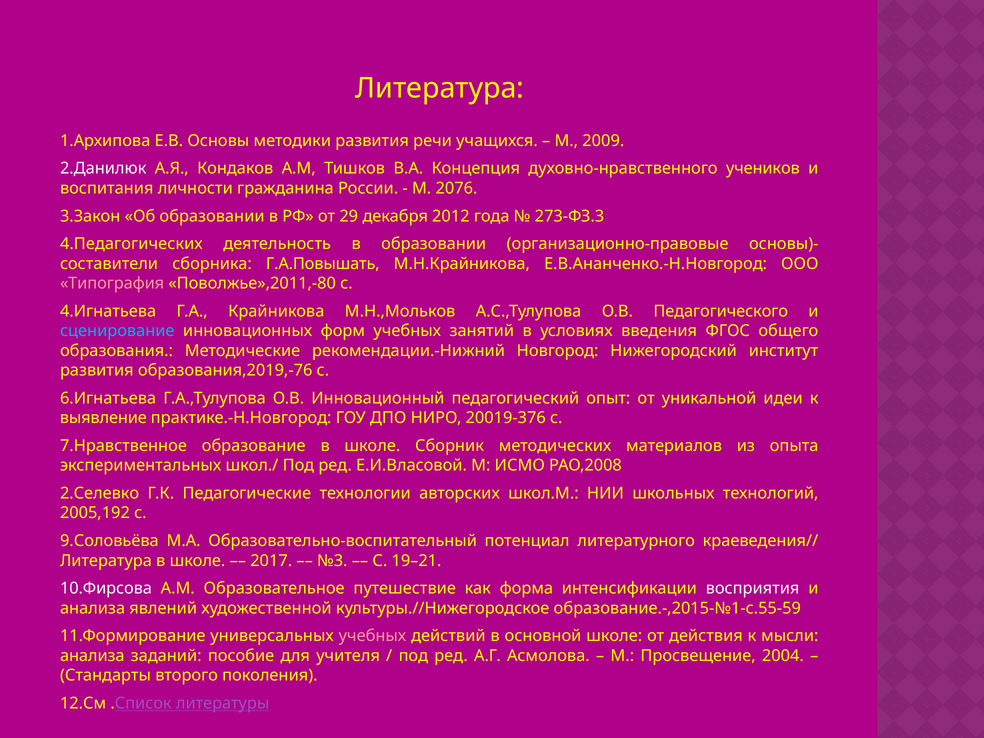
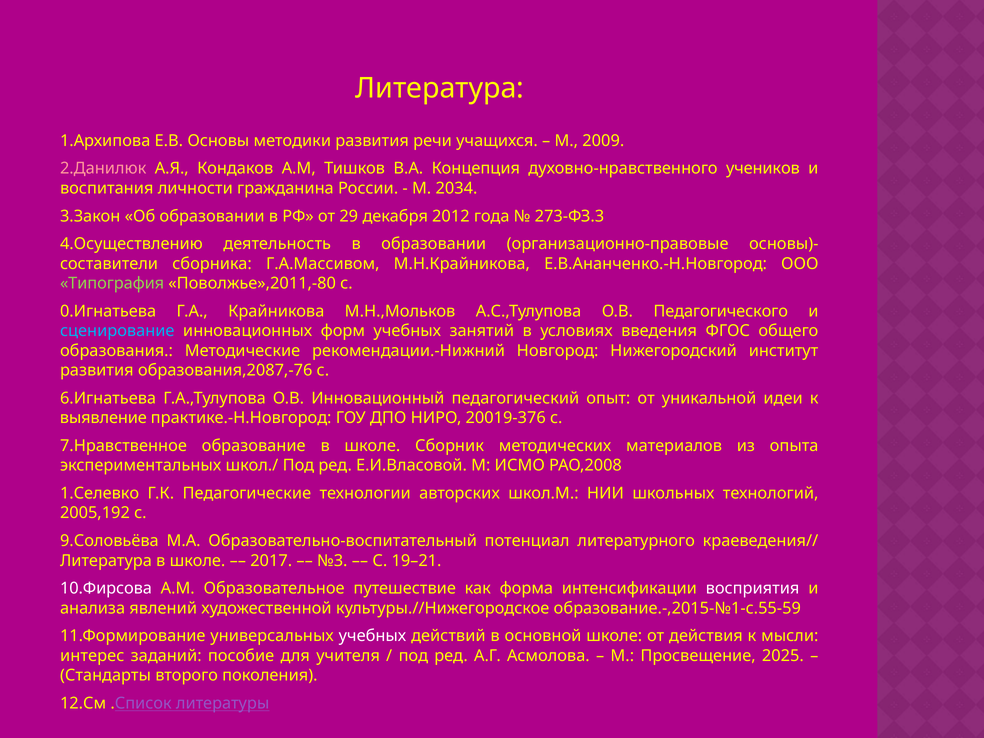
2.Данилюк colour: white -> pink (103, 169)
2076: 2076 -> 2034 (456, 188)
4.Педагогических: 4.Педагогических -> 4.Осуществлению (131, 244)
Г.А.Повышать: Г.А.Повышать -> Г.А.Массивом (323, 264)
Типография colour: pink -> light green (112, 283)
4.Игнатьева: 4.Игнатьева -> 0.Игнатьева (108, 311)
образования,2019,-76: образования,2019,-76 -> образования,2087,-76 (225, 370)
2.Селевко: 2.Селевко -> 1.Селевко (100, 493)
учебных colour: pink -> white (372, 636)
анализа: анализа -> интерес (92, 656)
2004: 2004 -> 2025 (783, 656)
